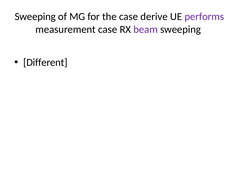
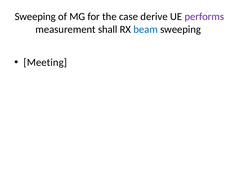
measurement case: case -> shall (108, 29)
beam colour: purple -> blue (146, 29)
Different: Different -> Meeting (45, 62)
